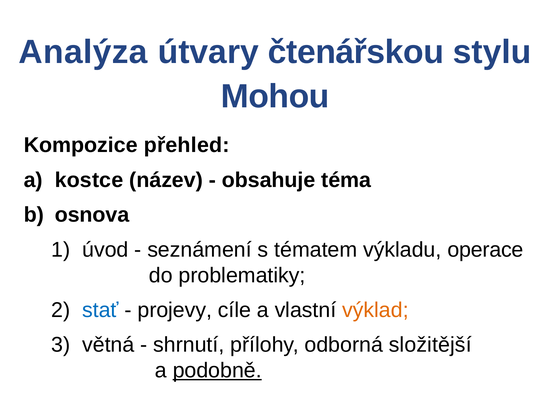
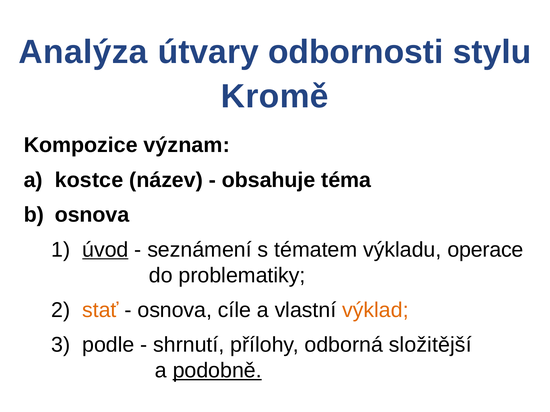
čtenářskou: čtenářskou -> odbornosti (356, 52)
Mohou: Mohou -> Kromě (275, 96)
přehled: přehled -> význam (187, 145)
úvod underline: none -> present (105, 250)
stať colour: blue -> orange (100, 310)
projevy: projevy -> osnova (175, 310)
větná: větná -> podle (108, 345)
